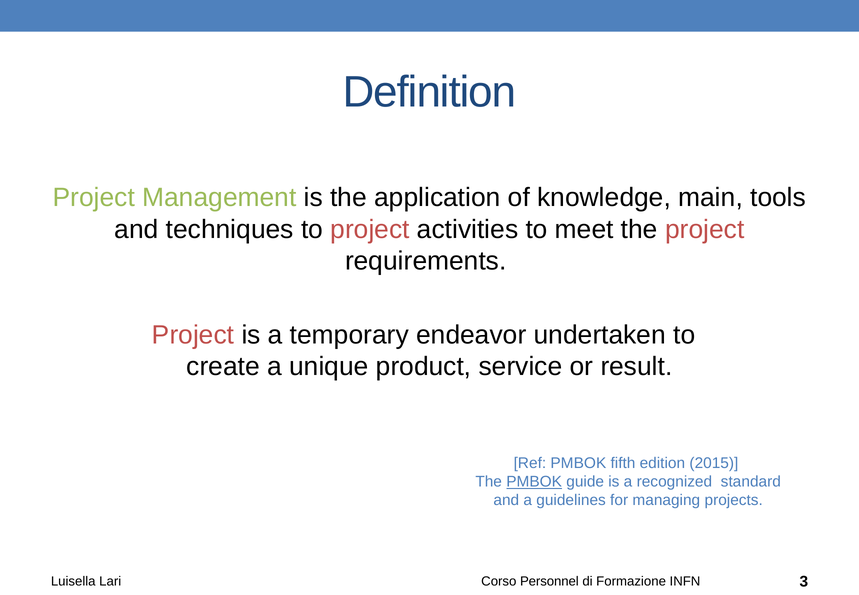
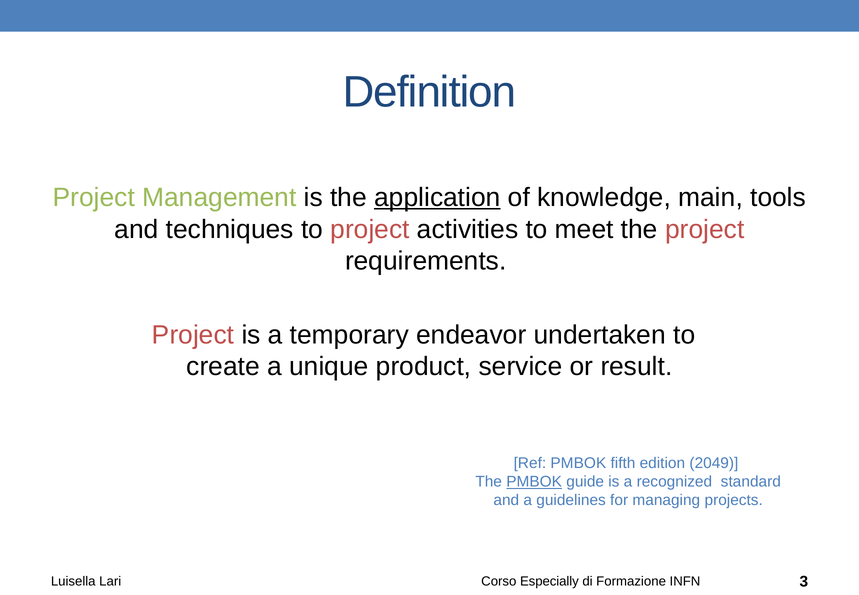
application underline: none -> present (437, 197)
2015: 2015 -> 2049 (714, 463)
Personnel: Personnel -> Especially (549, 581)
